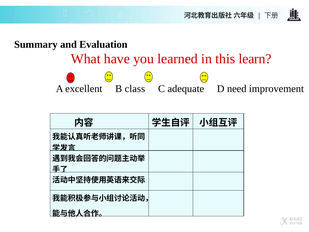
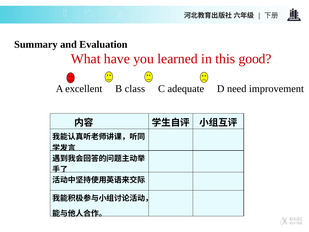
learn: learn -> good (255, 59)
